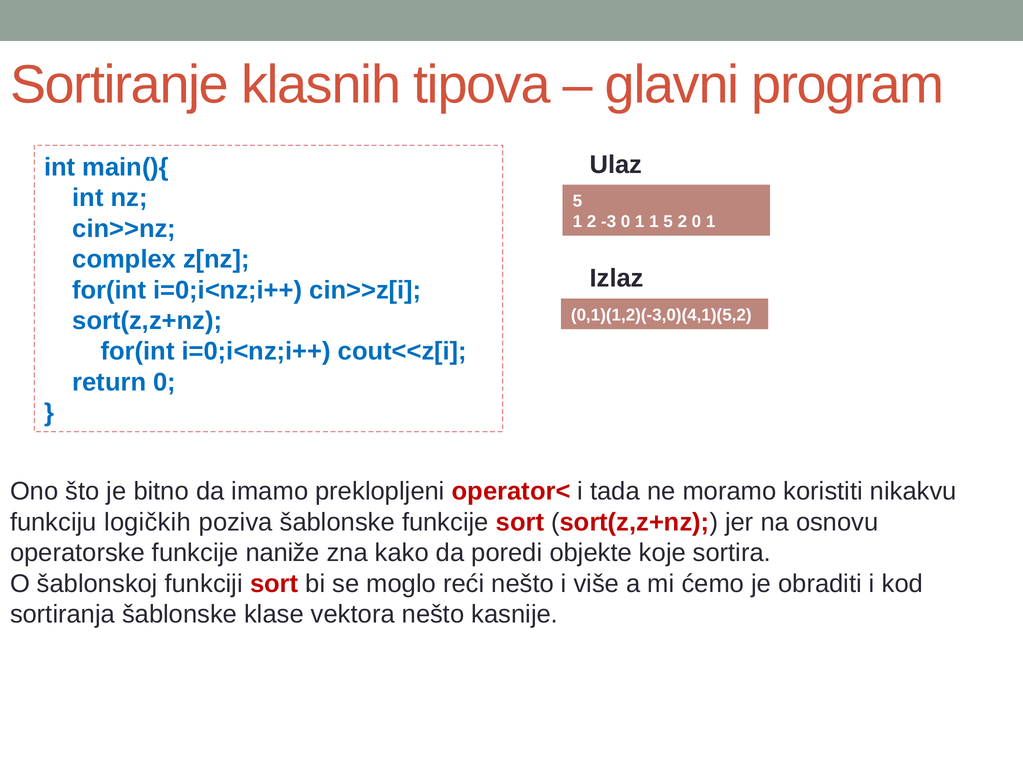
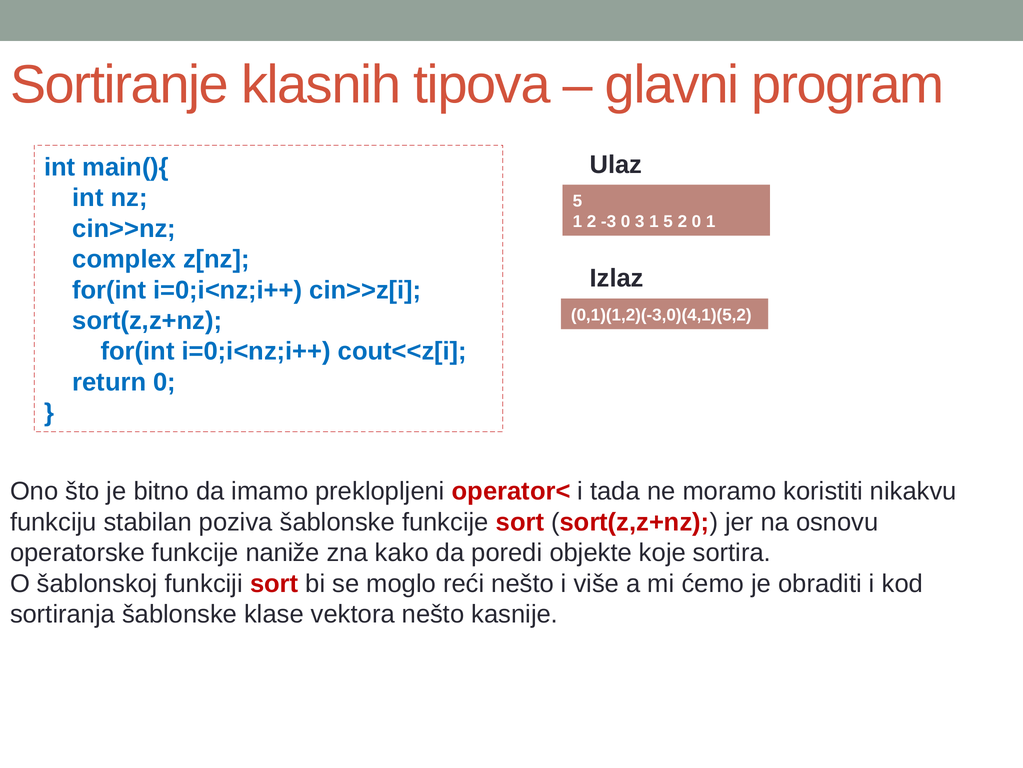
-3 0 1: 1 -> 3 (640, 221)
logičkih: logičkih -> stabilan (148, 522)
